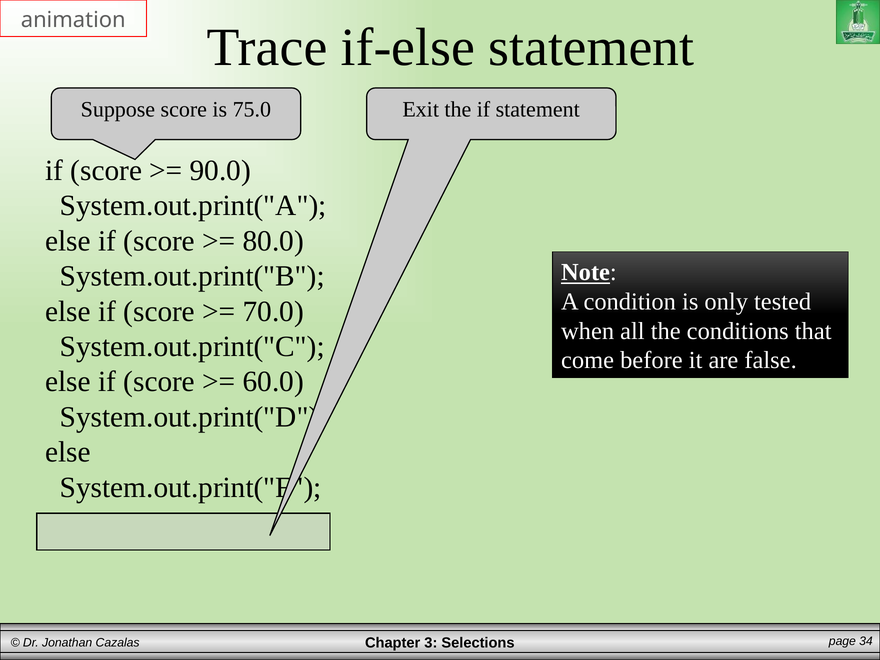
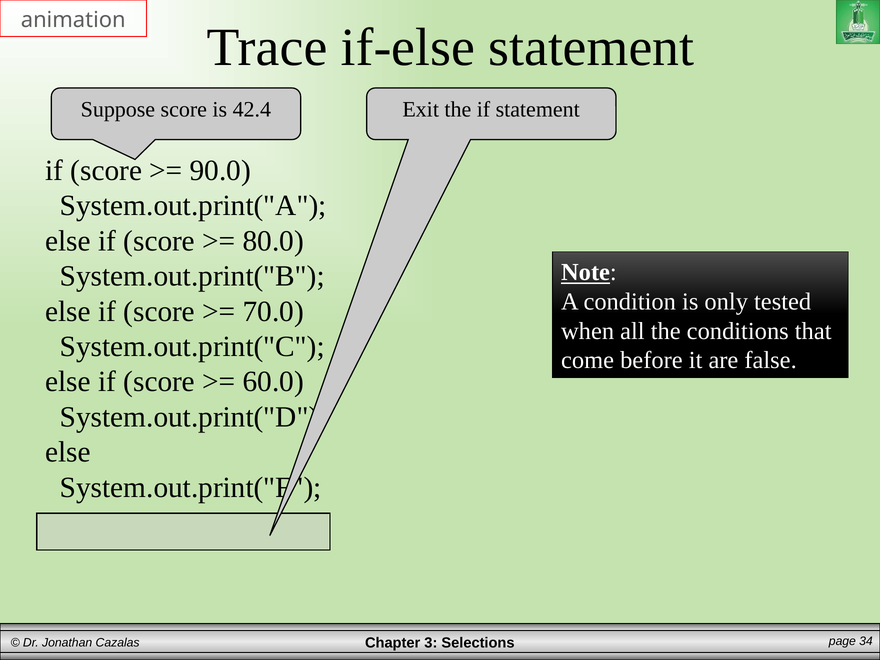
75.0: 75.0 -> 42.4 (252, 110)
